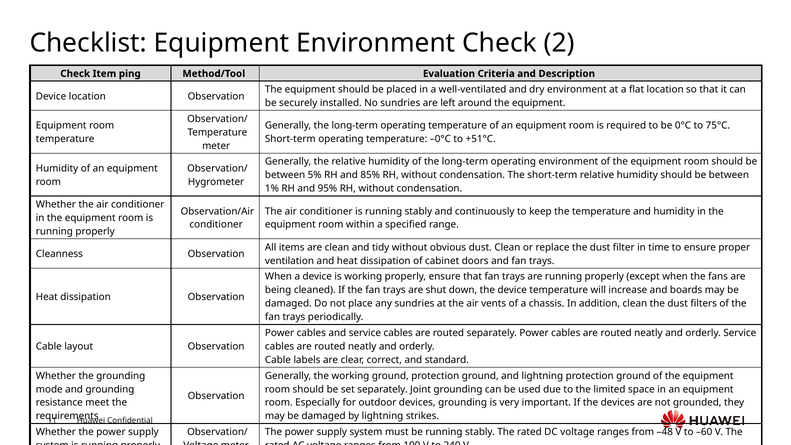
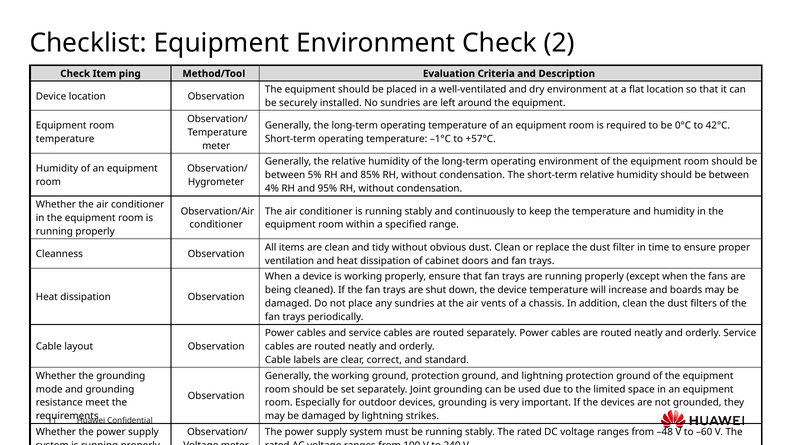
75°C: 75°C -> 42°C (718, 126)
–0°C: –0°C -> –1°C (440, 139)
+51°C: +51°C -> +57°C (481, 139)
1%: 1% -> 4% (272, 189)
